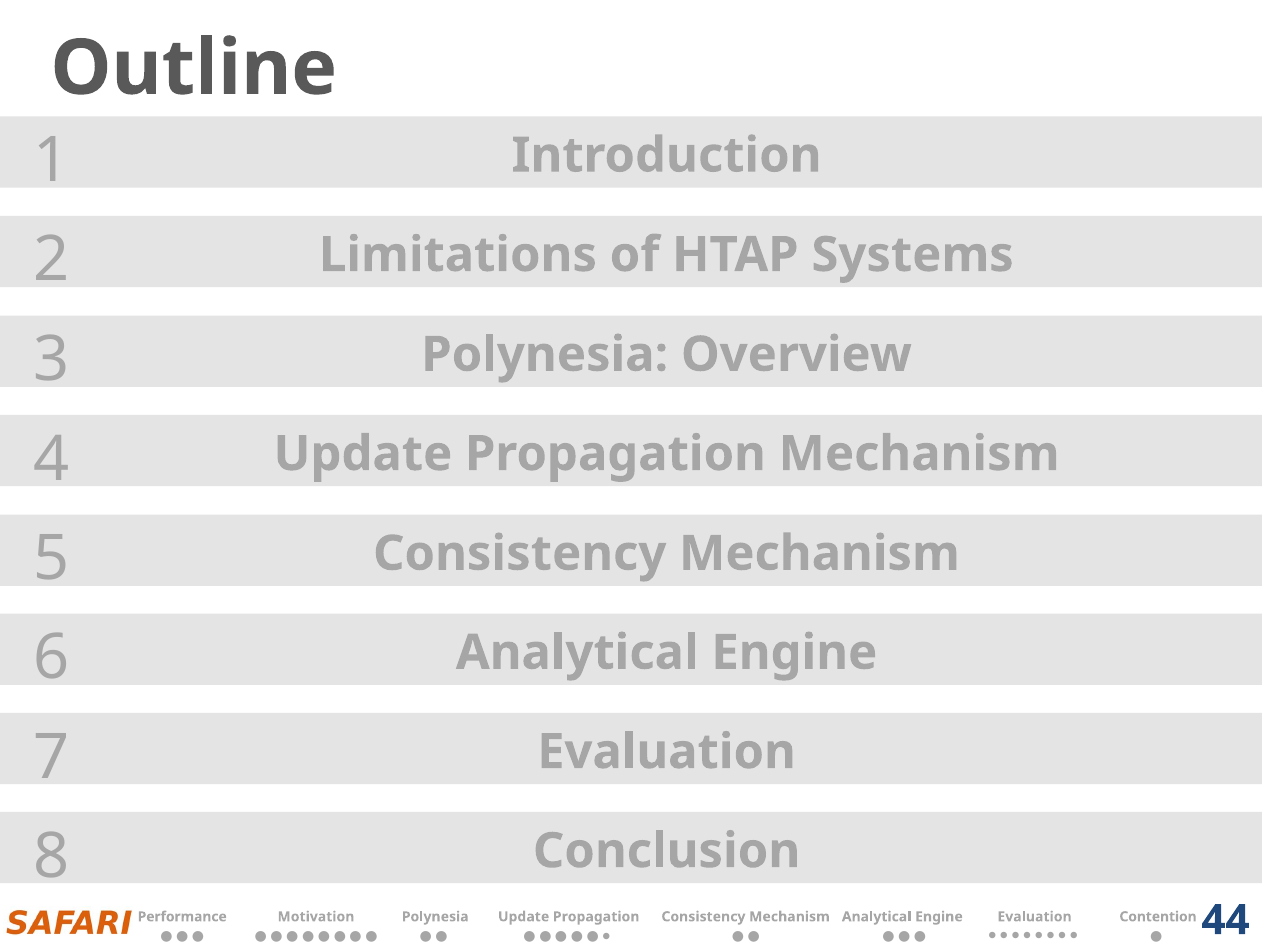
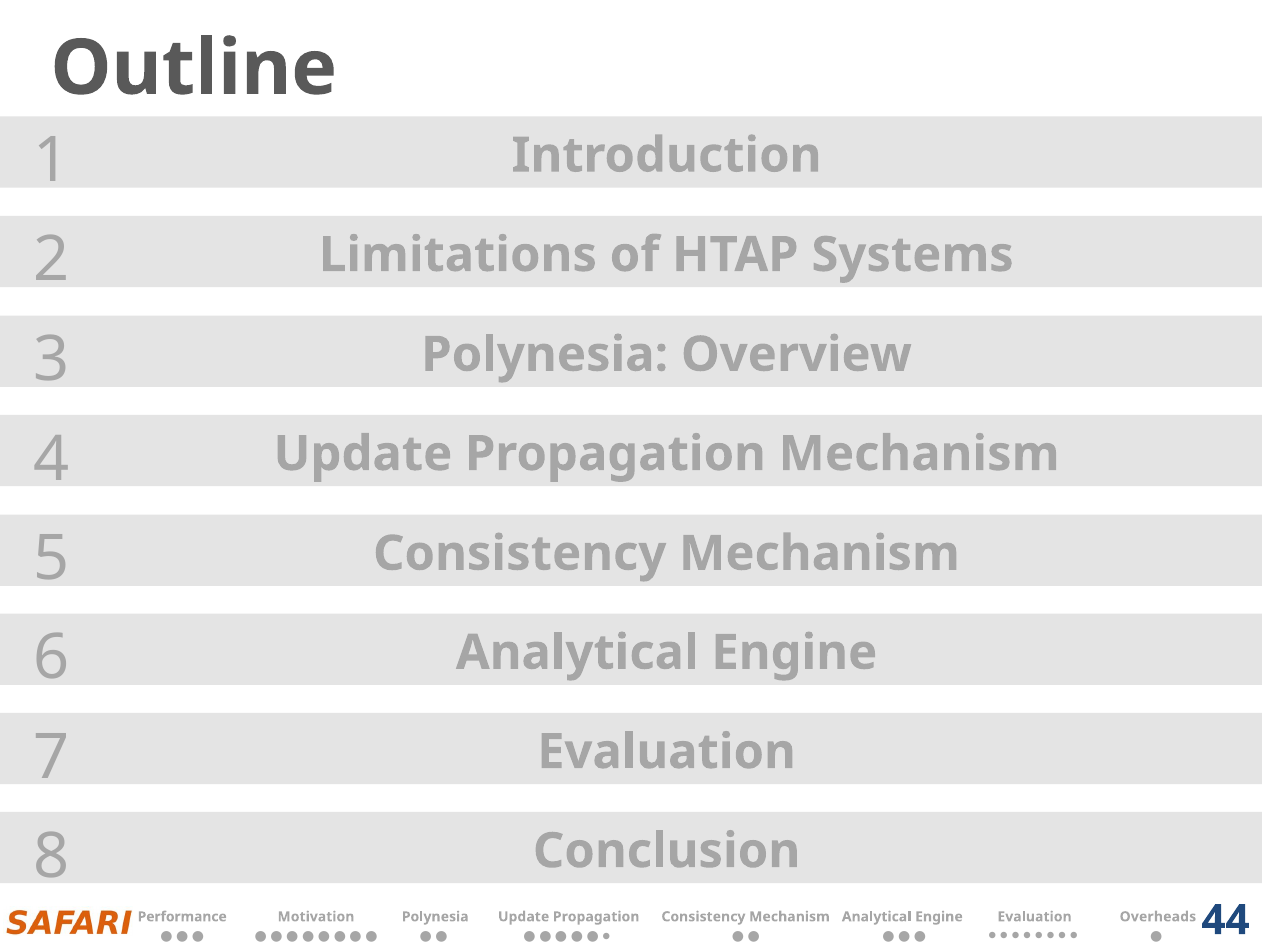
Contention: Contention -> Overheads (1158, 917)
